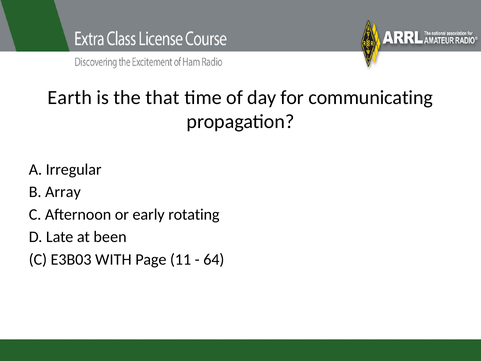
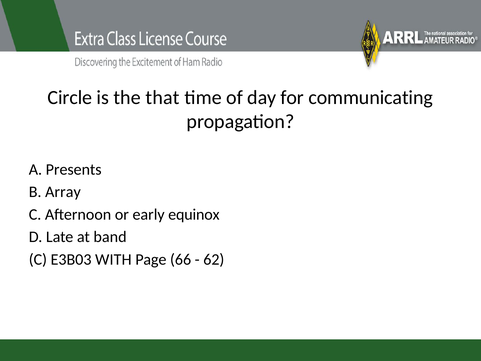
Earth: Earth -> Circle (70, 98)
Irregular: Irregular -> Presents (74, 169)
rotating: rotating -> equinox (194, 214)
been: been -> band (110, 237)
11: 11 -> 66 (181, 259)
64: 64 -> 62 (214, 259)
